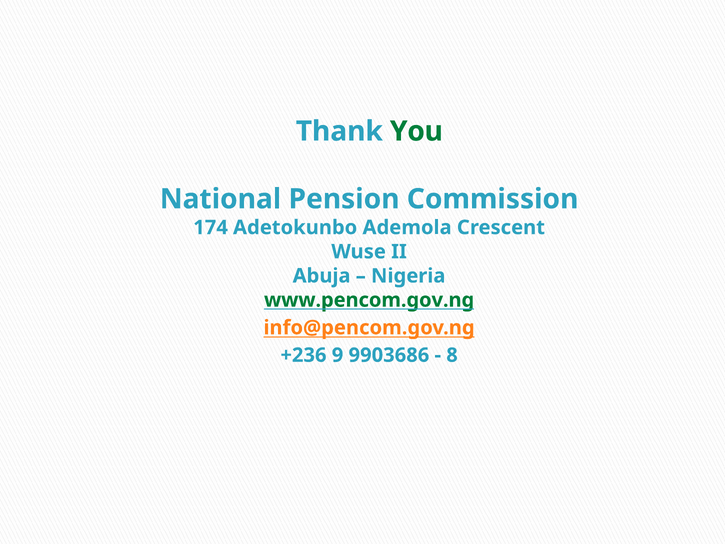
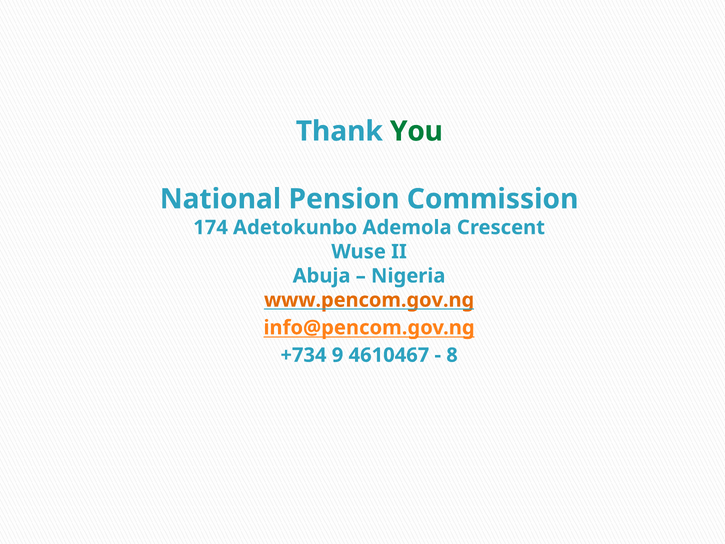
www.pencom.gov.ng colour: green -> orange (369, 300)
+236: +236 -> +734 (303, 355)
9903686: 9903686 -> 4610467 (389, 355)
